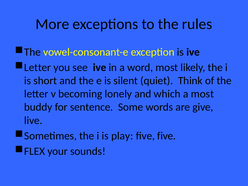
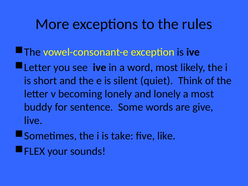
and which: which -> lonely (167, 94)
play: play -> take (122, 136)
five five: five -> like (166, 136)
